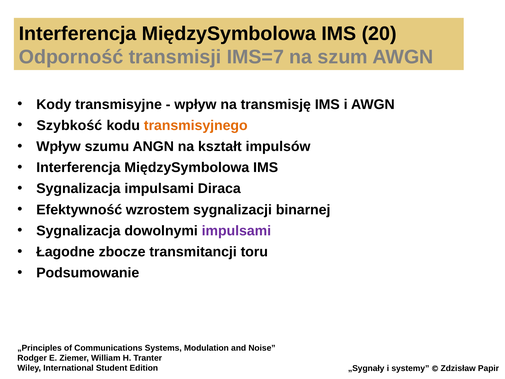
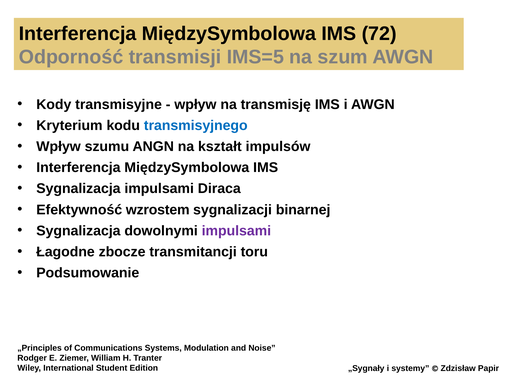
20: 20 -> 72 (379, 34)
IMS=7: IMS=7 -> IMS=5 (255, 57)
Szybkość: Szybkość -> Kryterium (69, 125)
transmisyjnego colour: orange -> blue (196, 125)
